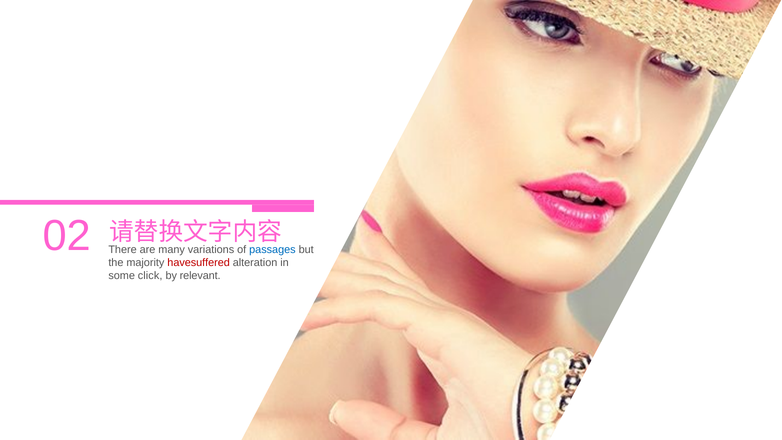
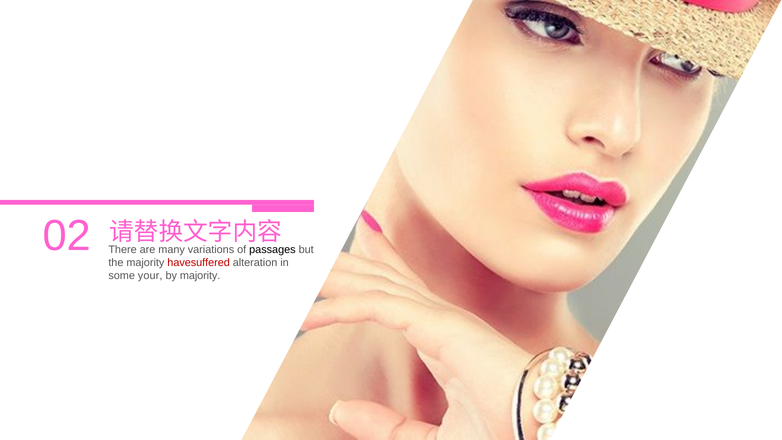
passages colour: blue -> black (272, 250)
click: click -> your (150, 276)
by relevant: relevant -> majority (200, 276)
